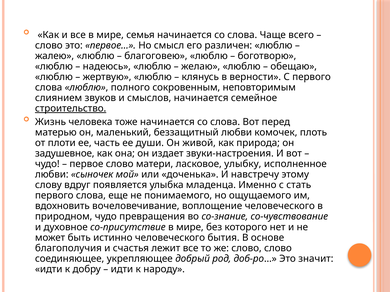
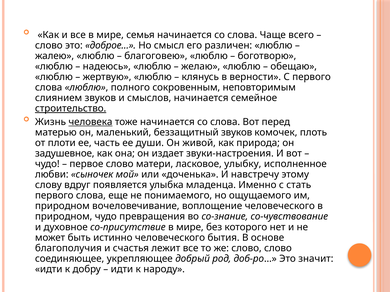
первое…: первое… -> доброе… (111, 45)
человека underline: none -> present (90, 122)
беззащитный любви: любви -> звуков (237, 133)
вдохновить: вдохновить -> природном (62, 206)
